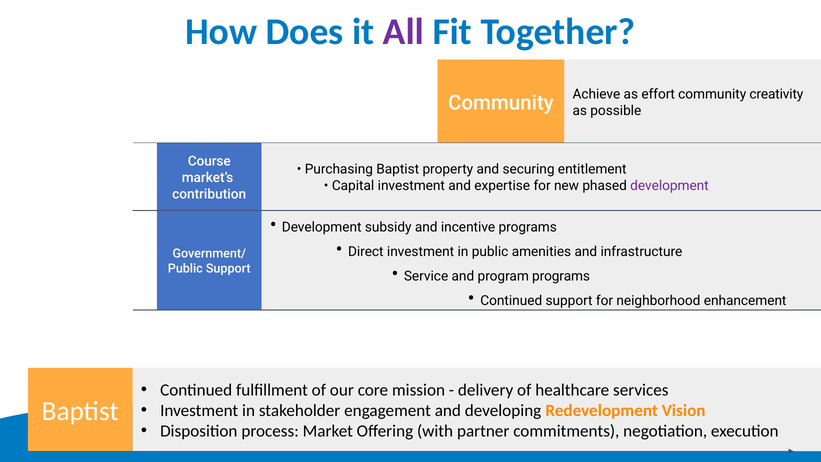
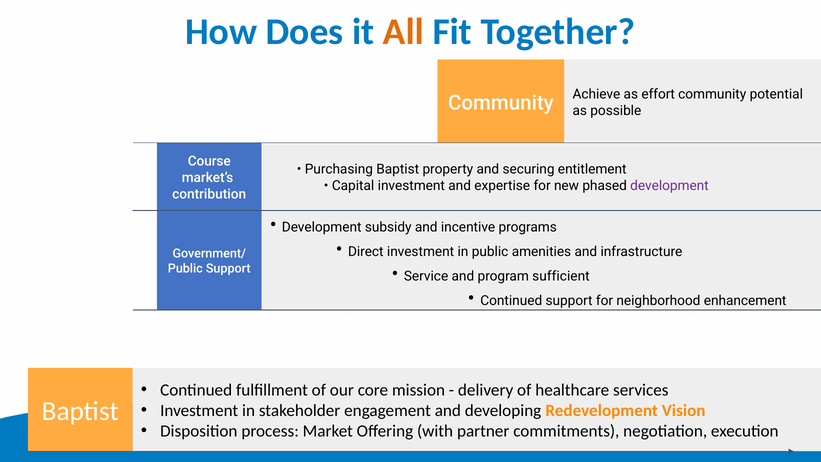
All colour: purple -> orange (403, 32)
creativity: creativity -> potential (776, 94)
program programs: programs -> sufficient (561, 276)
